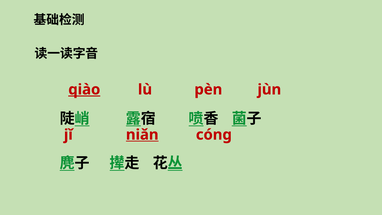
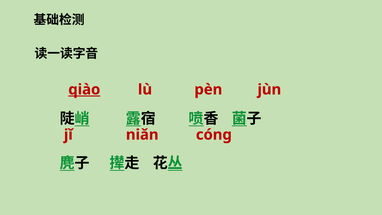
niǎn underline: present -> none (142, 135)
